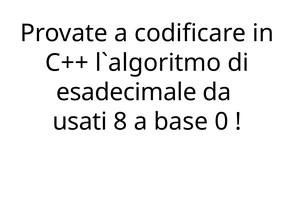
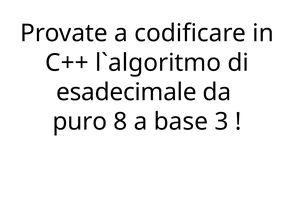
usati: usati -> puro (80, 121)
0: 0 -> 3 (221, 121)
